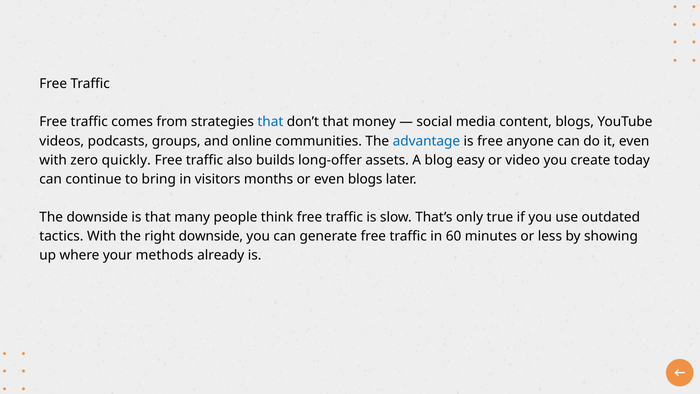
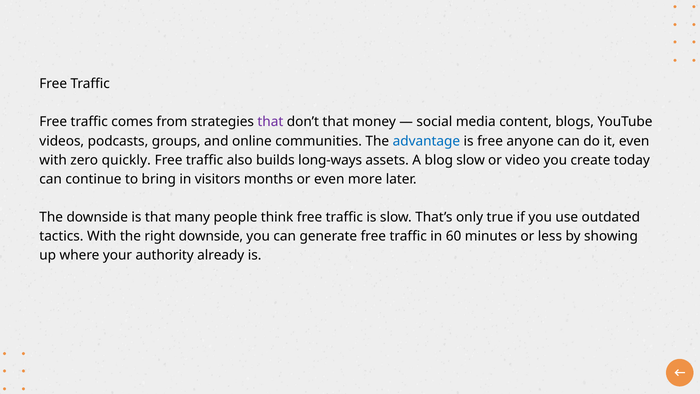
that colour: blue -> purple (270, 122)
long-offer: long-offer -> long-ways (330, 160)
blog easy: easy -> slow (471, 160)
even blogs: blogs -> more (365, 179)
methods: methods -> authority (165, 255)
